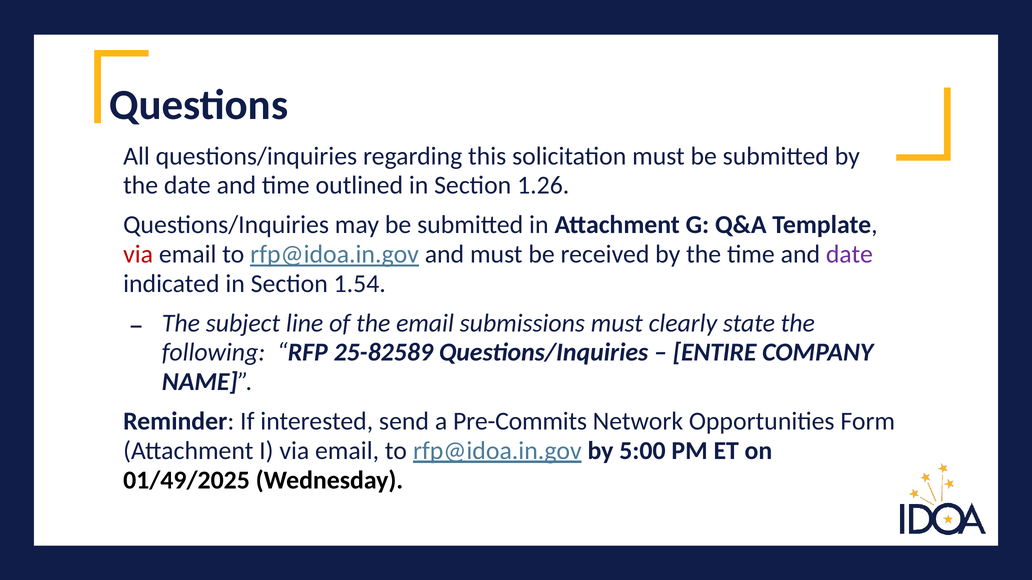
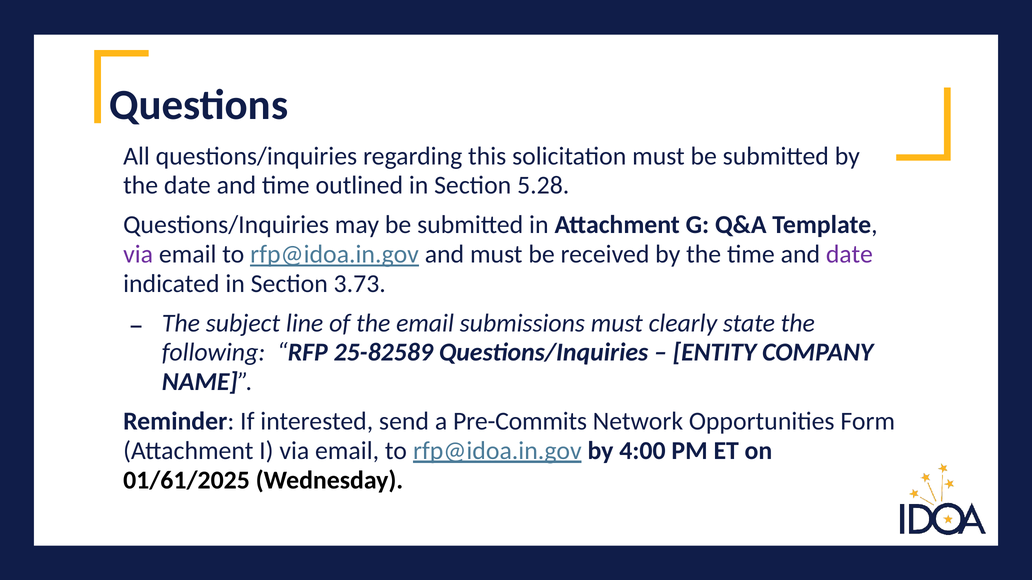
1.26: 1.26 -> 5.28 (543, 185)
via colour: red -> purple (138, 255)
1.54: 1.54 -> 3.73 (360, 284)
ENTIRE: ENTIRE -> ENTITY (715, 353)
5:00: 5:00 -> 4:00 (642, 451)
01/49/2025: 01/49/2025 -> 01/61/2025 (187, 480)
